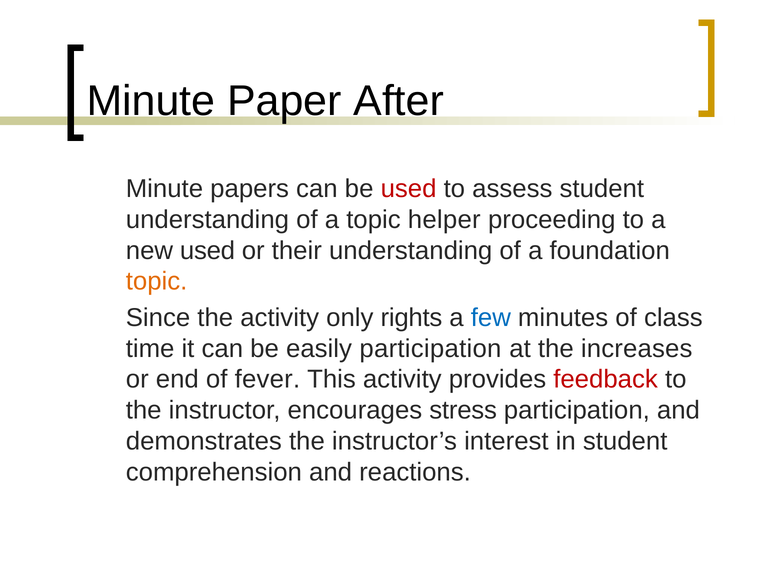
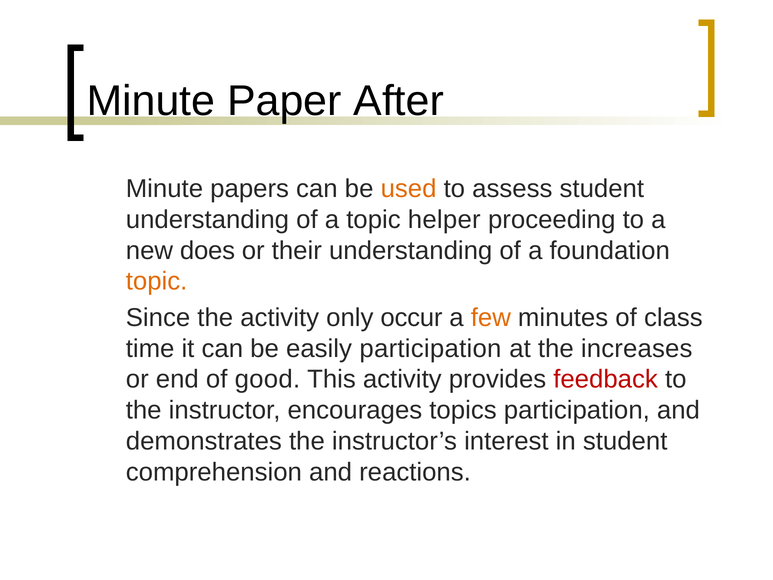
used colour: red -> orange (409, 189)
new used: used -> does (208, 250)
rights: rights -> occur (411, 317)
few colour: blue -> orange (491, 317)
fever: fever -> good (267, 379)
stress: stress -> topics (463, 410)
